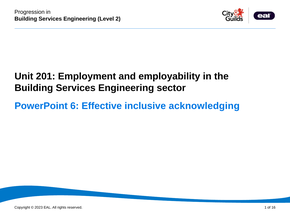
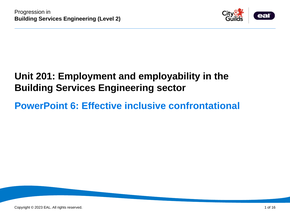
acknowledging: acknowledging -> confrontational (204, 106)
